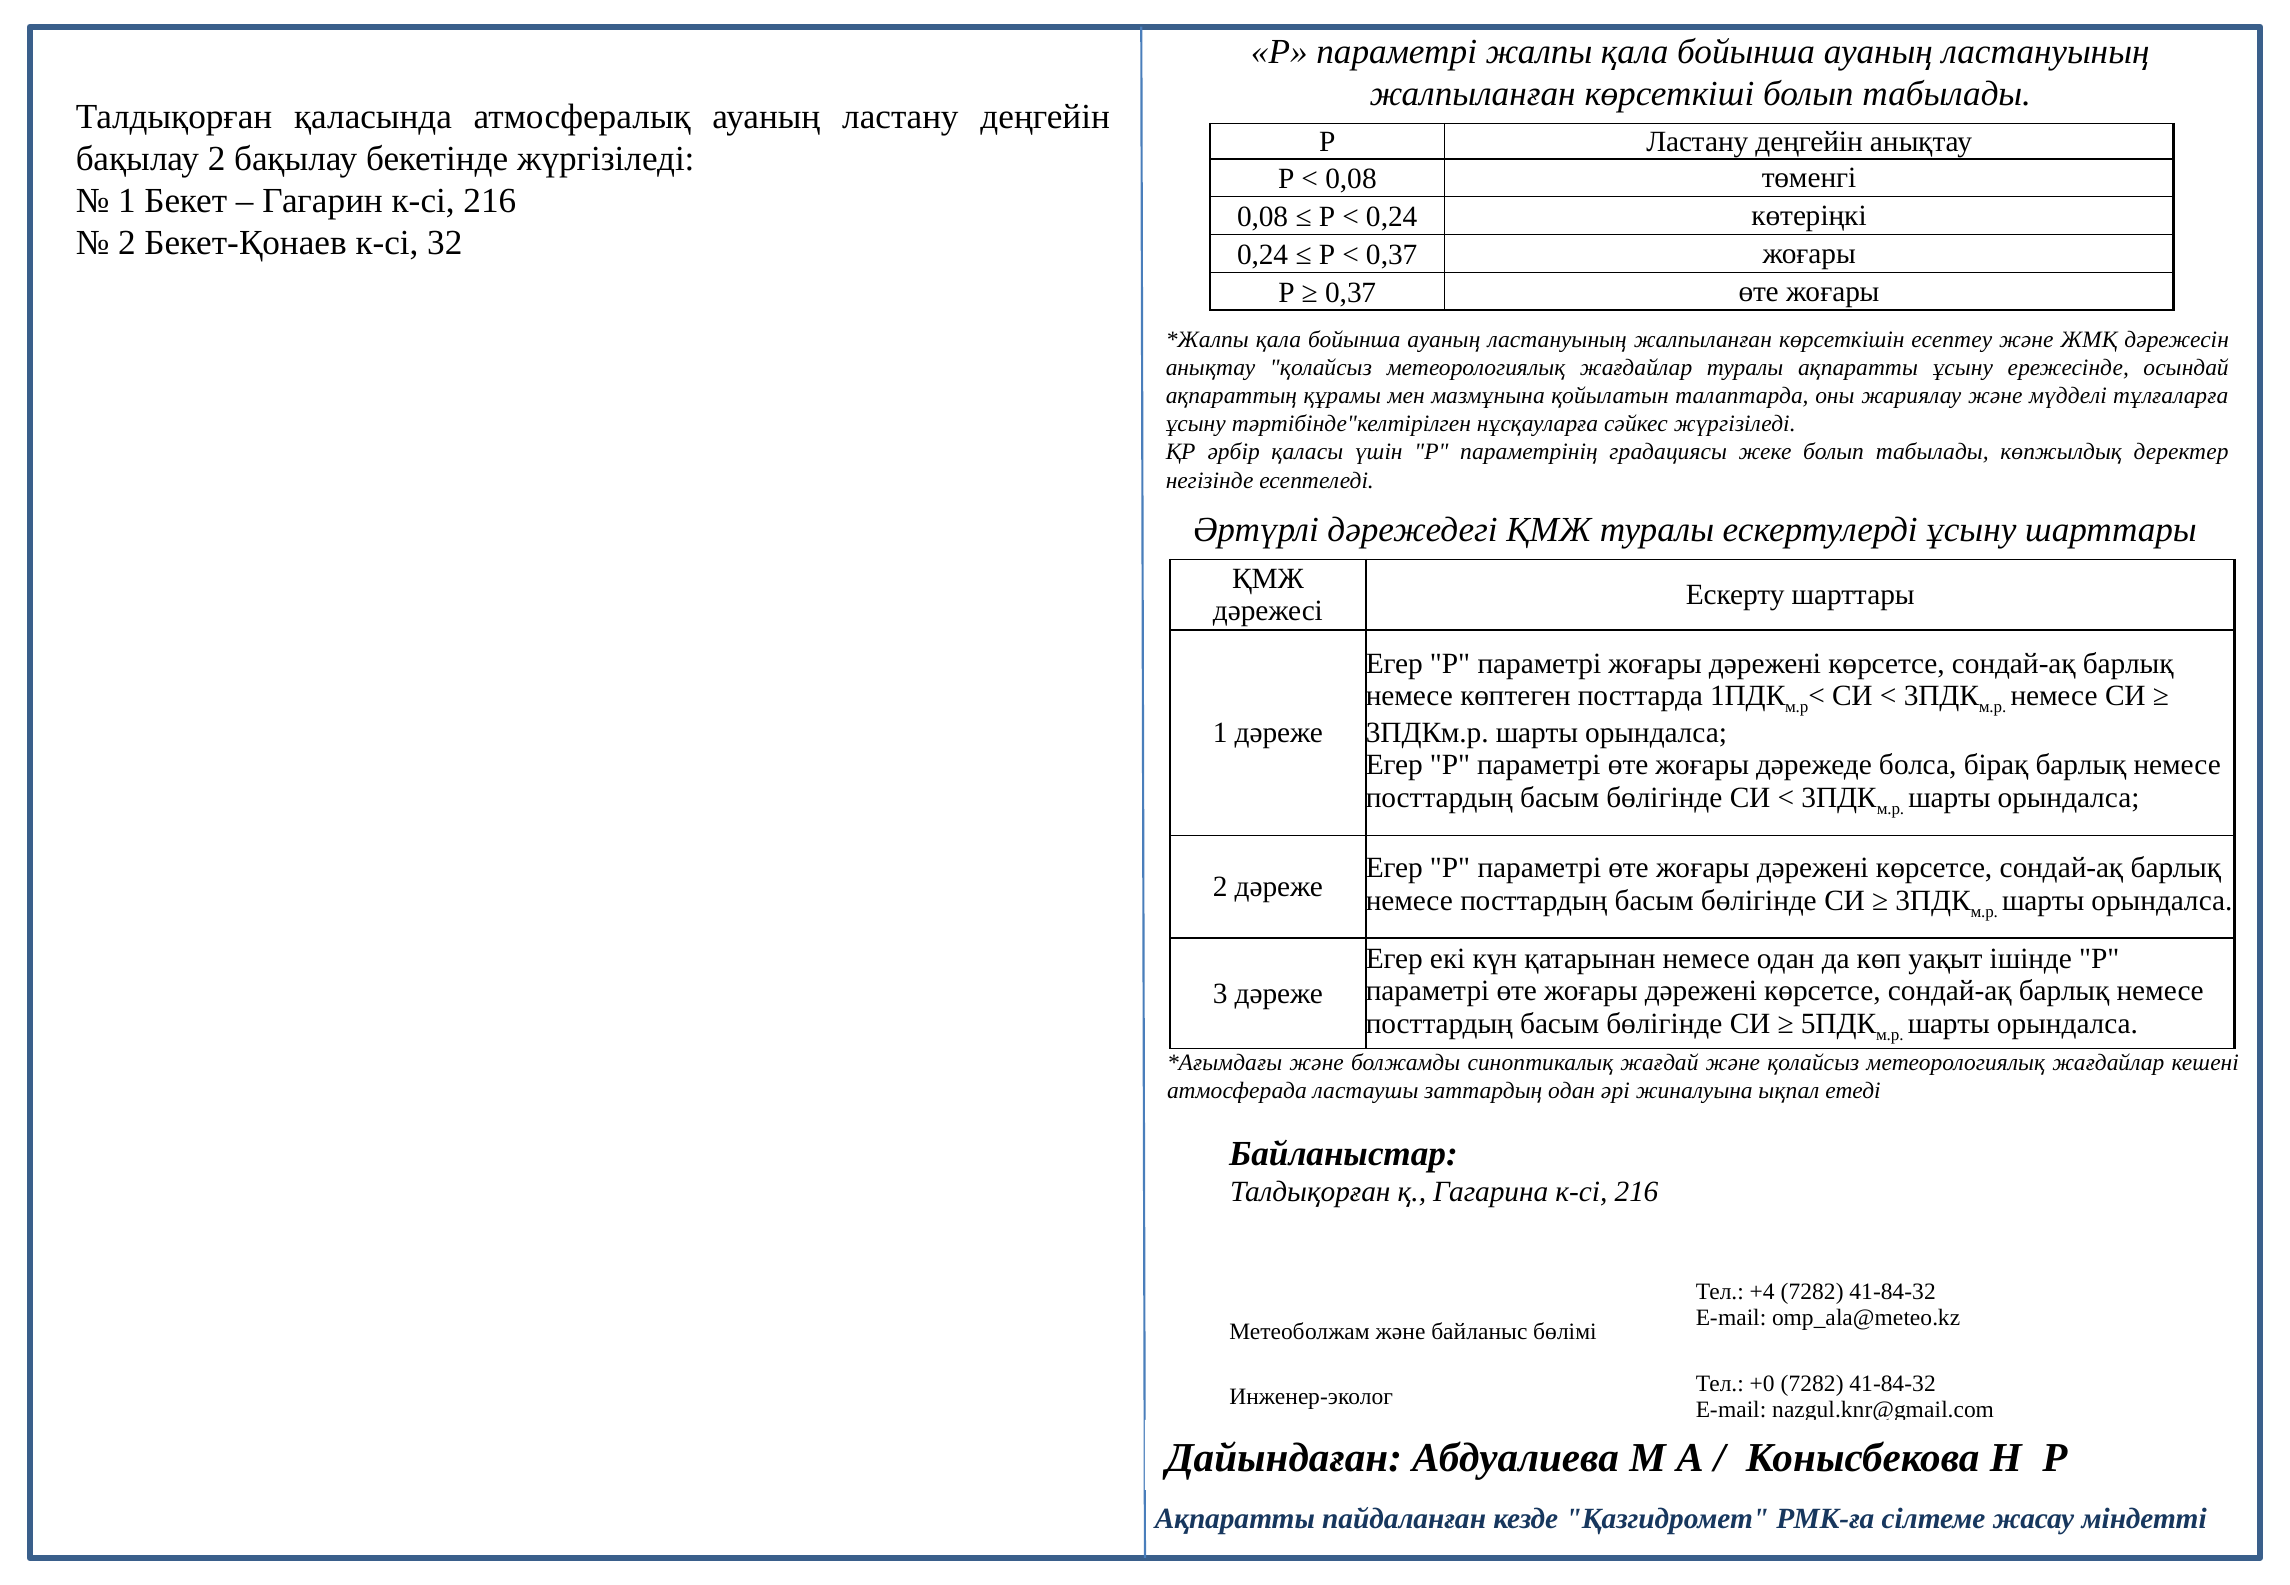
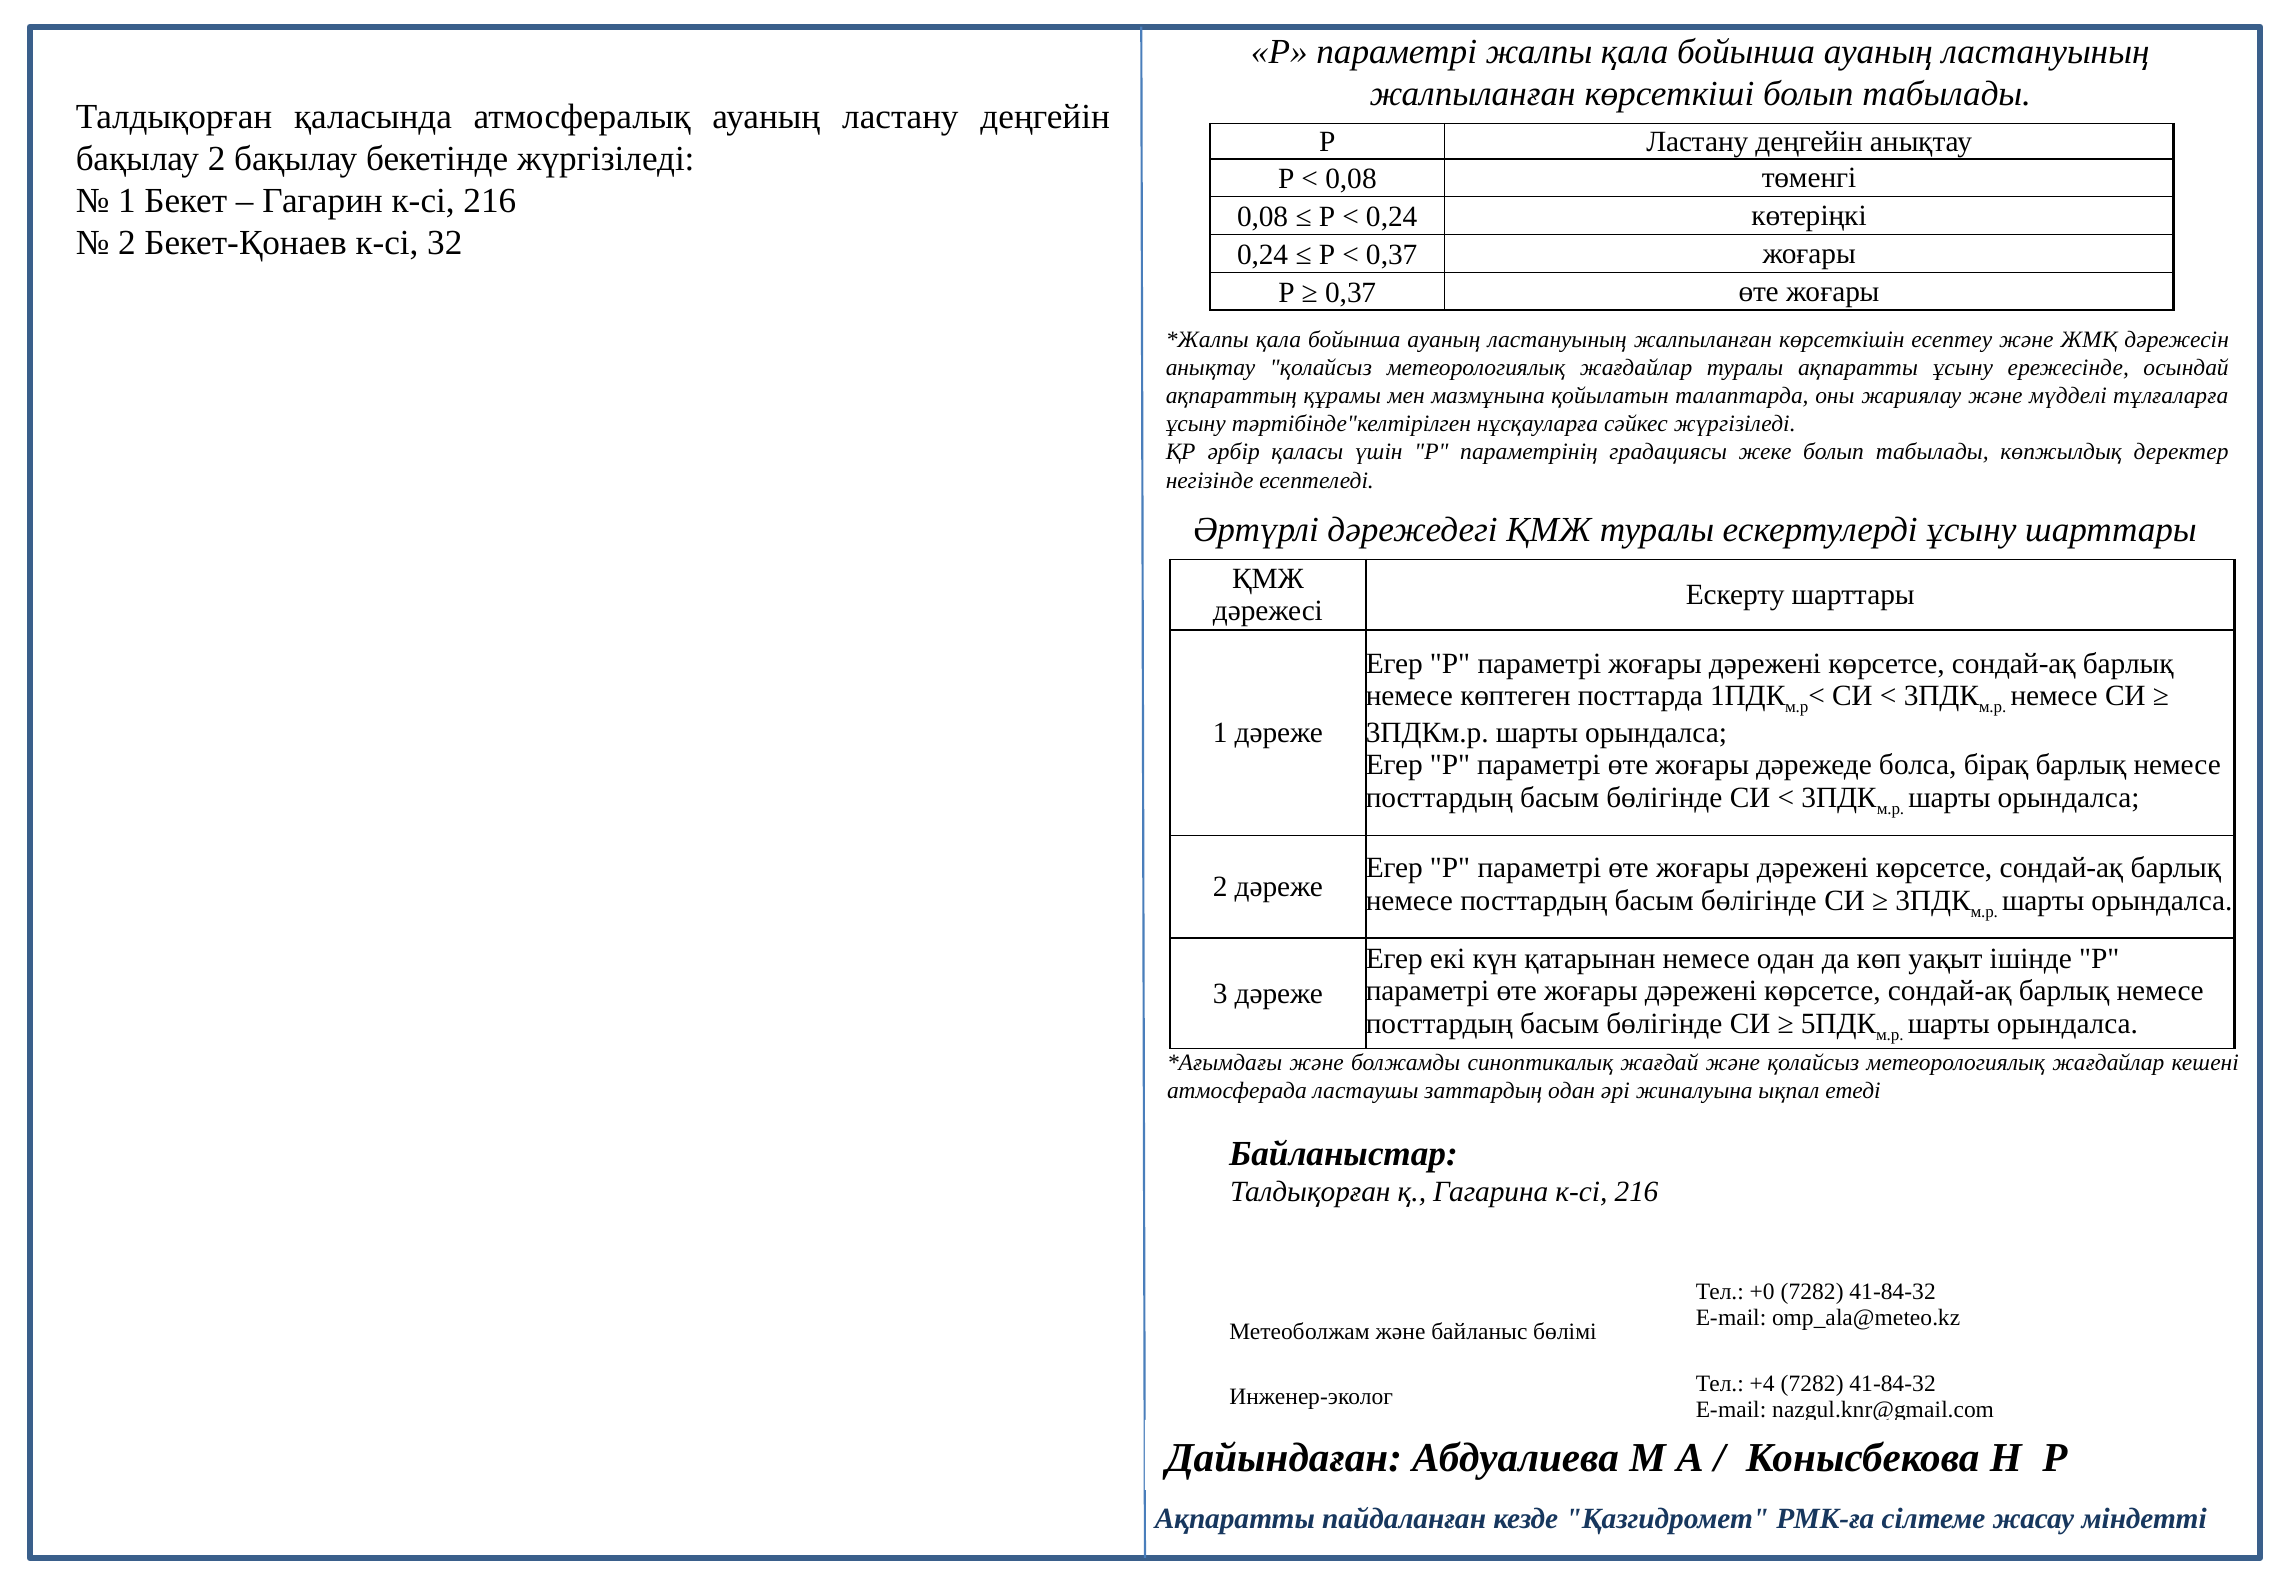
+4: +4 -> +0 (1762, 1293)
+0: +0 -> +4 (1762, 1384)
